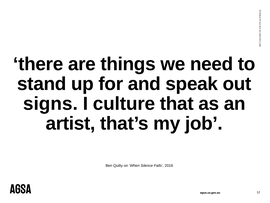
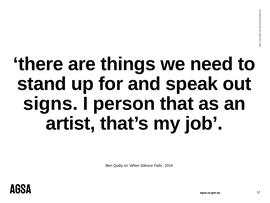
culture: culture -> person (124, 103)
